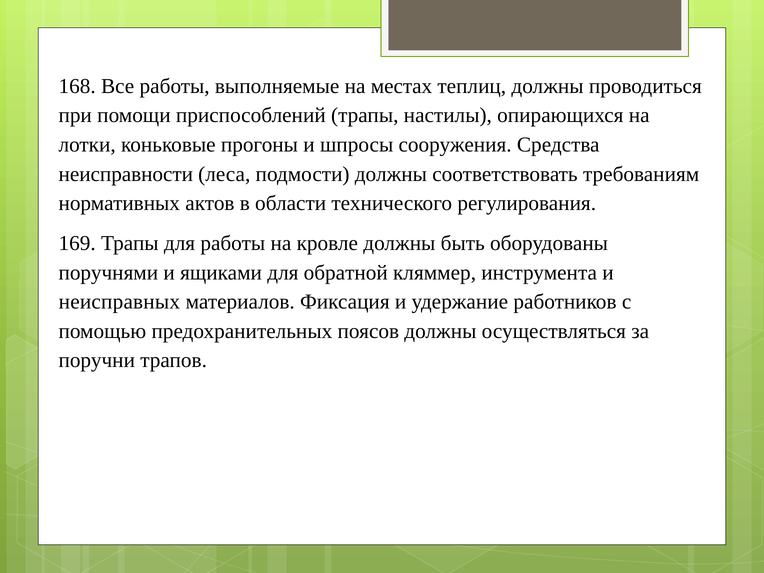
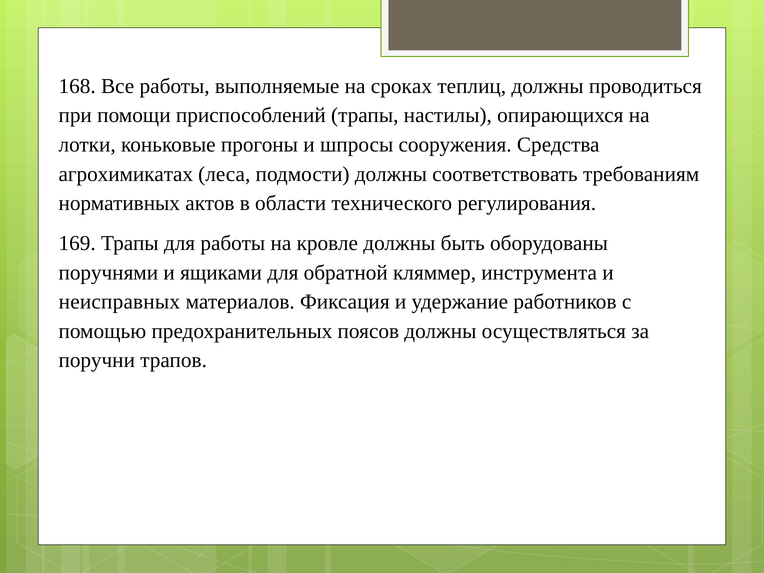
местах: местах -> сроках (401, 86)
неисправности: неисправности -> агрохимикатах (126, 174)
